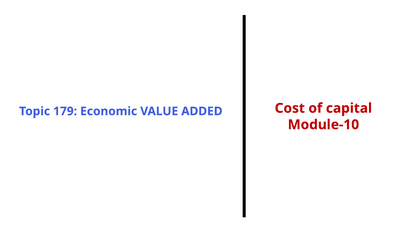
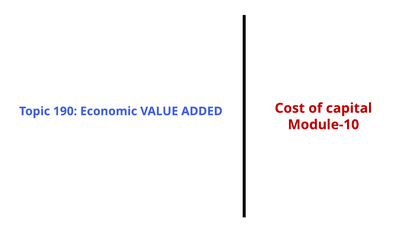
179: 179 -> 190 (65, 111)
